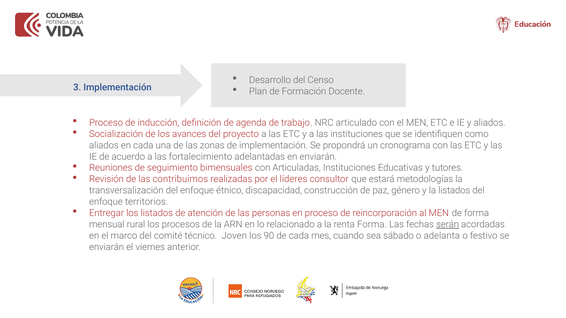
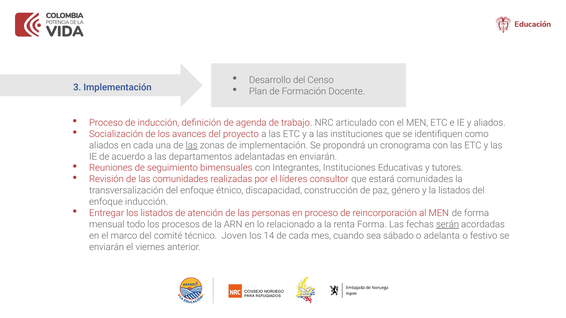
las underline: none -> present (192, 145)
fortalecimiento: fortalecimiento -> departamentos (201, 157)
Articuladas: Articuladas -> Integrantes (297, 168)
las contribuimos: contribuimos -> comunidades (180, 179)
estará metodologías: metodologías -> comunidades (425, 179)
enfoque territorios: territorios -> inducción (147, 202)
rural: rural -> todo (136, 225)
90: 90 -> 14 (269, 236)
